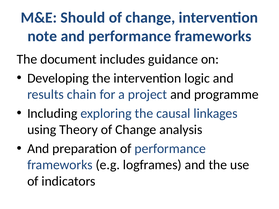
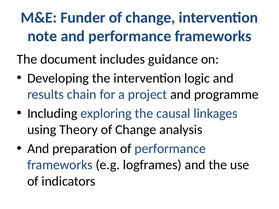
Should: Should -> Funder (83, 18)
